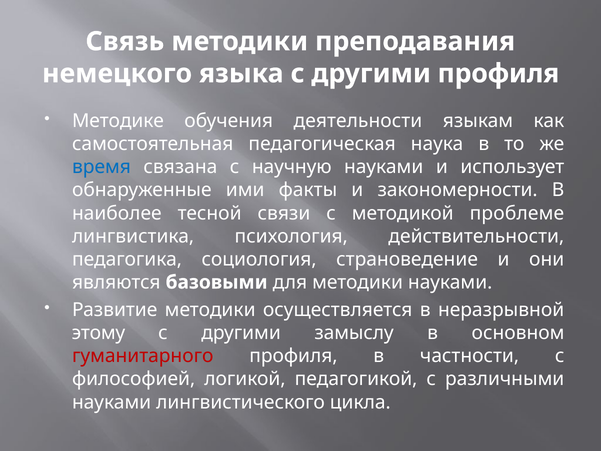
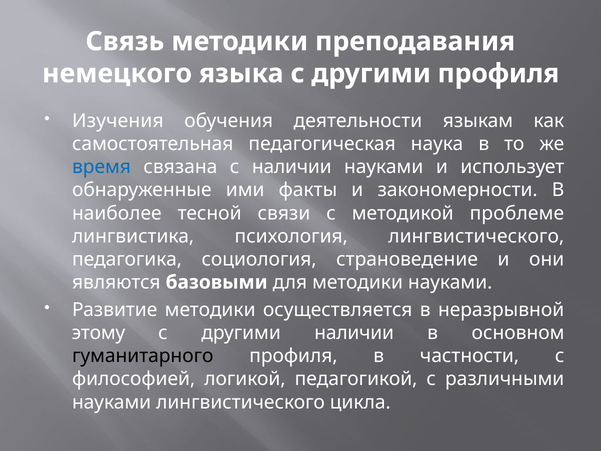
Методике: Методике -> Изучения (118, 121)
с научную: научную -> наличии (292, 167)
психология действительности: действительности -> лингвистического (476, 236)
другими замыслу: замыслу -> наличии (354, 333)
гуманитарного colour: red -> black (143, 356)
